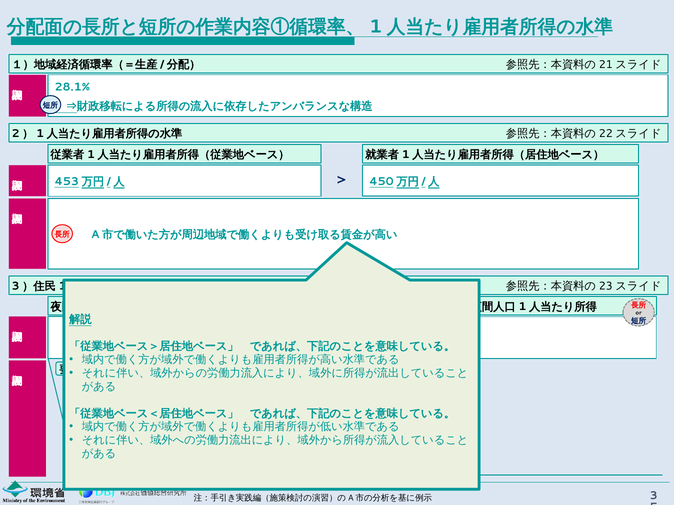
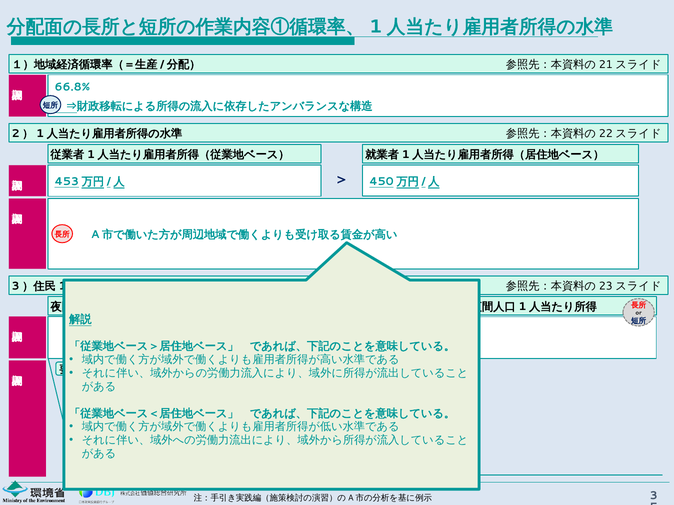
28.1%: 28.1% -> 66.8% (72, 87)
